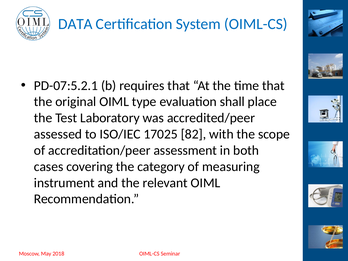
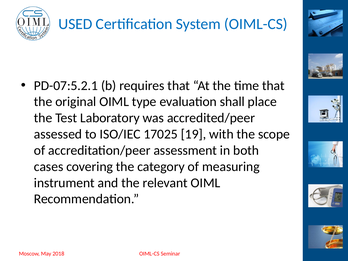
DATA: DATA -> USED (75, 24)
82: 82 -> 19 (194, 134)
